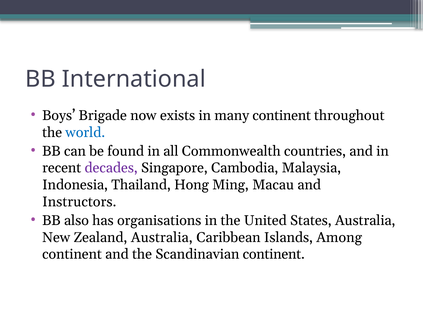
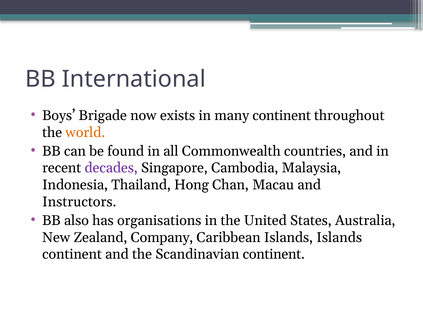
world colour: blue -> orange (85, 133)
Ming: Ming -> Chan (230, 185)
Zealand Australia: Australia -> Company (162, 238)
Islands Among: Among -> Islands (339, 238)
